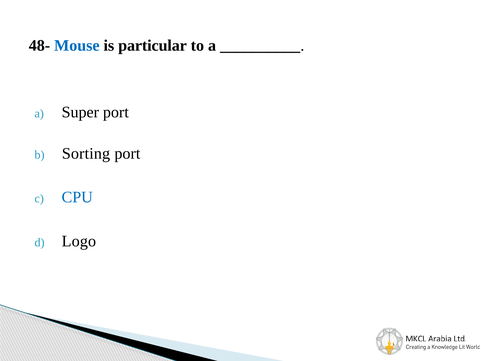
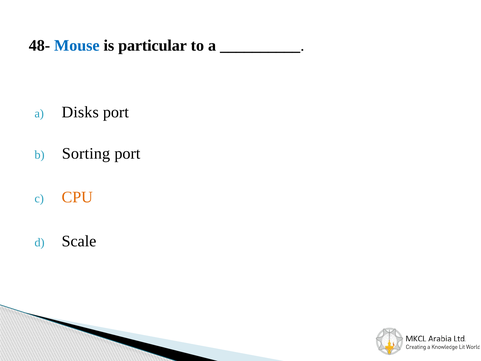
Super: Super -> Disks (80, 112)
CPU colour: blue -> orange (77, 197)
Logo: Logo -> Scale (79, 241)
